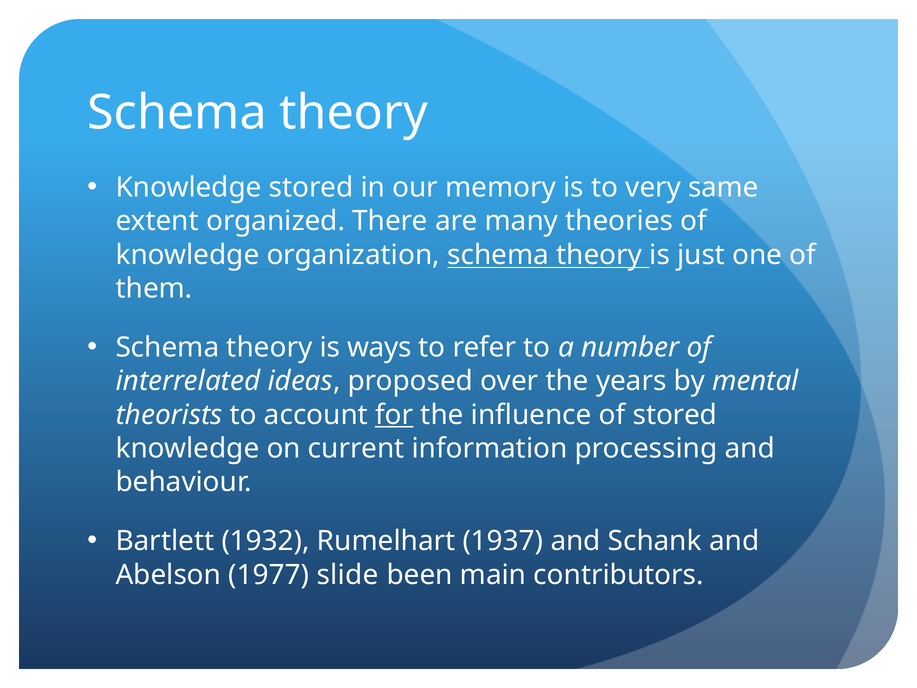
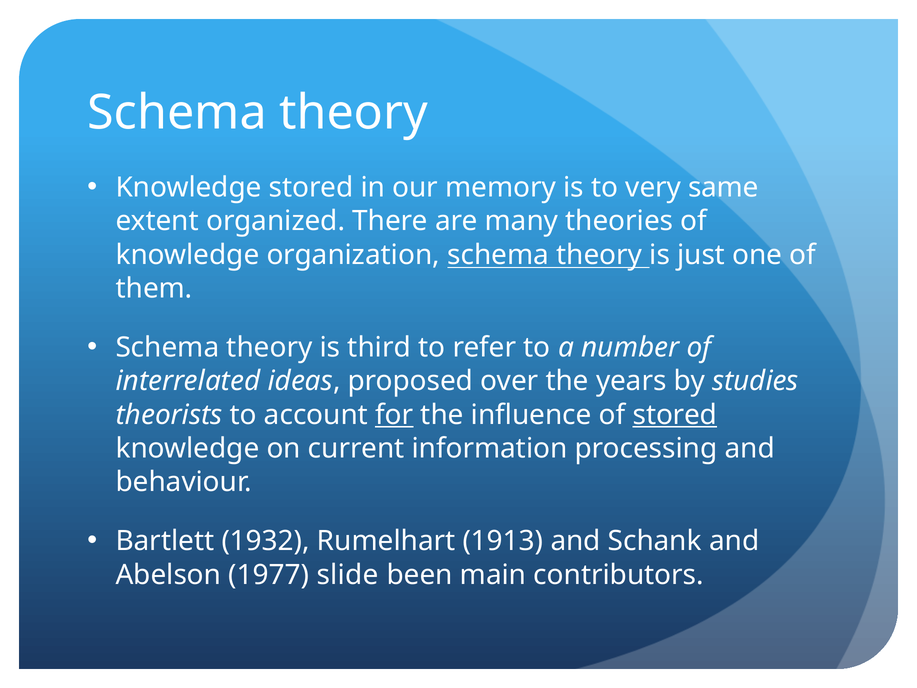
ways: ways -> third (379, 347)
mental: mental -> studies (755, 381)
stored underline: none -> present (675, 415)
1937: 1937 -> 1913 (503, 541)
